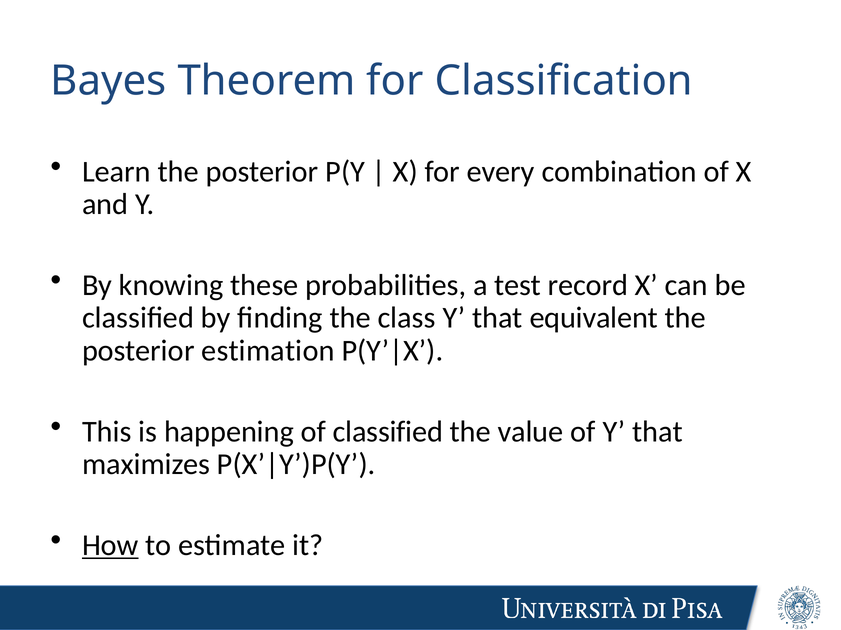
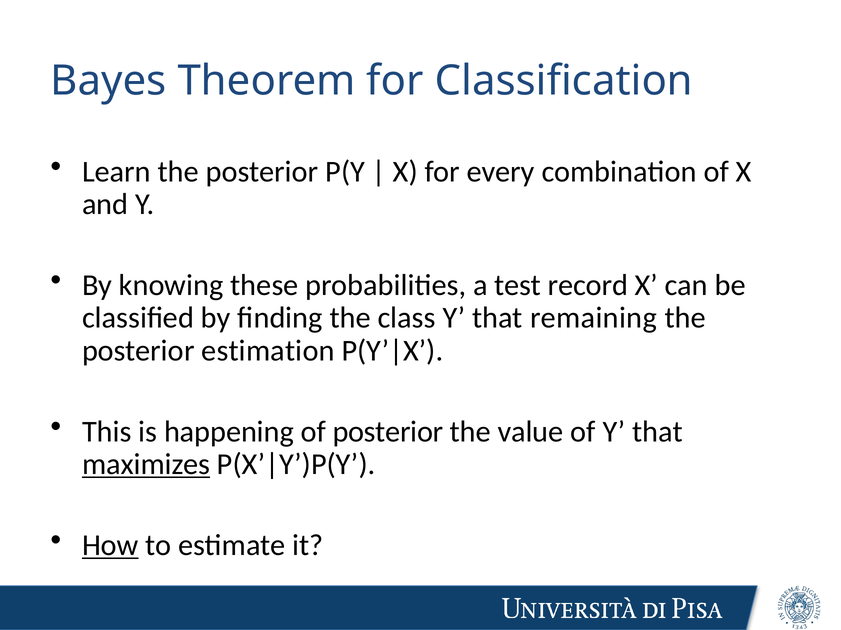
equivalent: equivalent -> remaining (593, 318)
of classified: classified -> posterior (388, 432)
maximizes underline: none -> present (146, 465)
